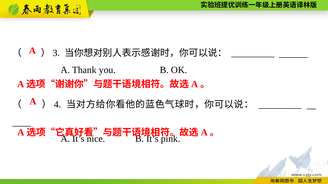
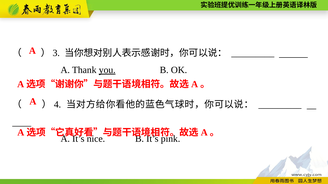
you underline: none -> present (107, 70)
